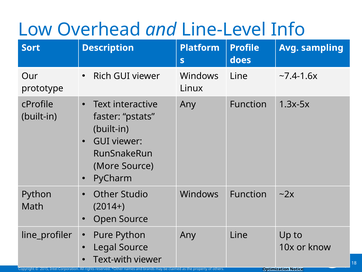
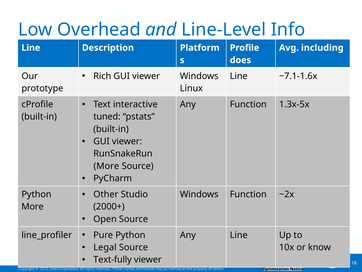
Sort: Sort -> Line (31, 48)
sampling: sampling -> including (322, 48)
~7.4-1.6x: ~7.4-1.6x -> ~7.1-1.6x (298, 76)
faster: faster -> tuned (107, 117)
Math: Math -> More (33, 206)
2014+: 2014+ -> 2000+ (109, 206)
Text-with: Text-with -> Text-fully (113, 259)
